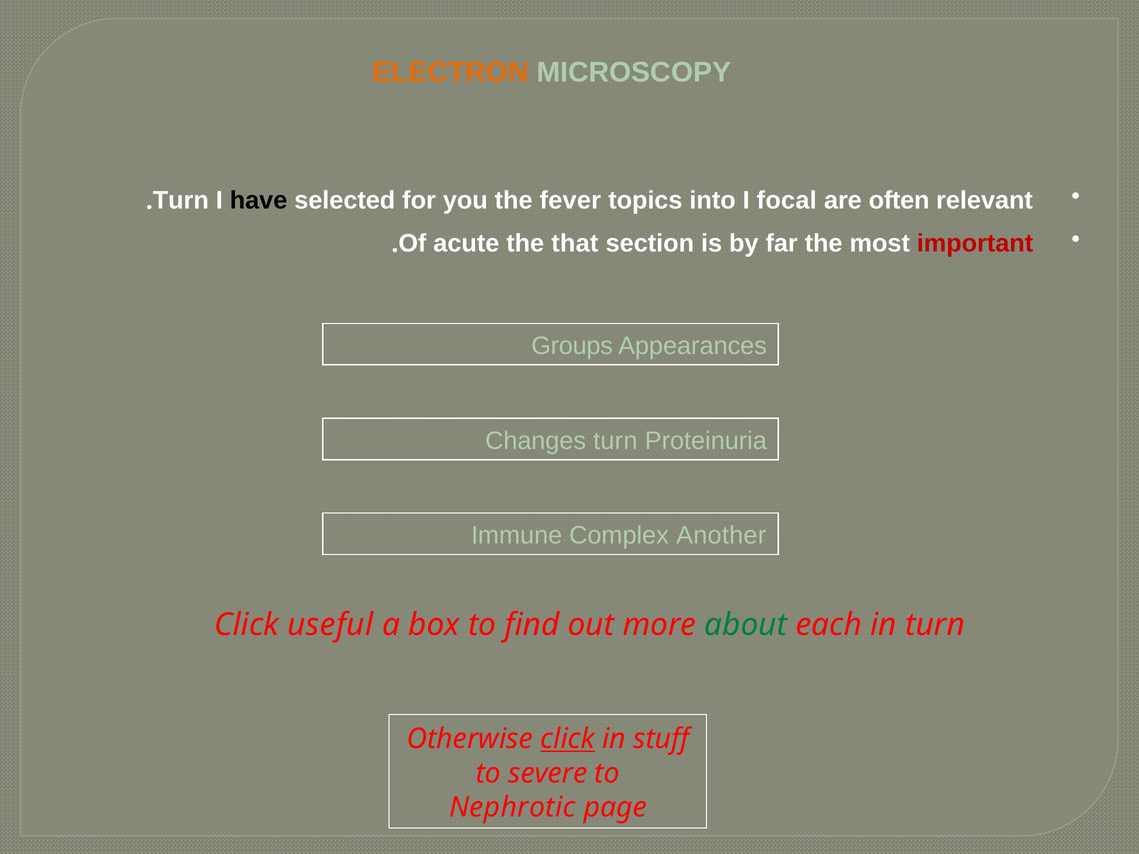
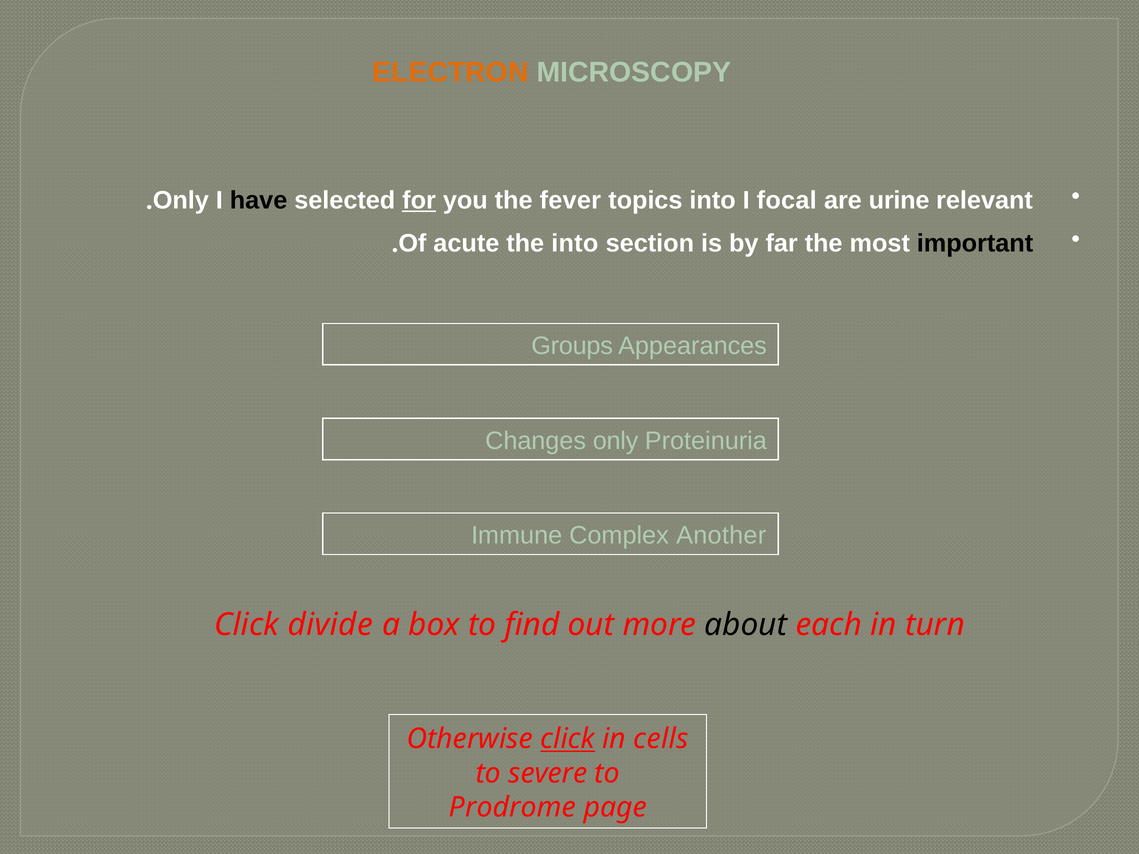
Turn: Turn -> Only (181, 201)
for underline: none -> present (419, 201)
often: often -> urine (899, 201)
the that: that -> into (575, 244)
important colour: red -> black (975, 244)
Changes turn: turn -> only (616, 441)
useful: useful -> divide (330, 625)
about colour: green -> black (746, 625)
stuff: stuff -> cells (661, 739)
Nephrotic: Nephrotic -> Prodrome (512, 808)
